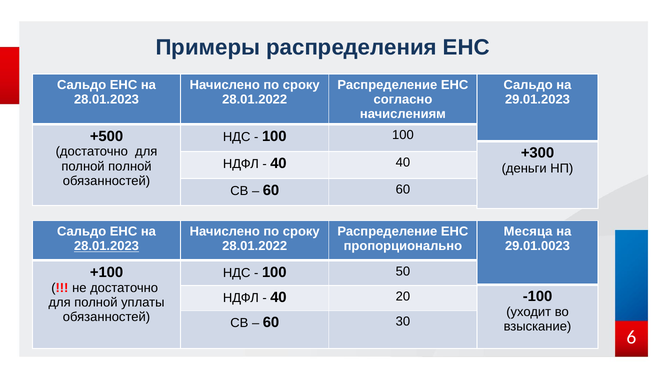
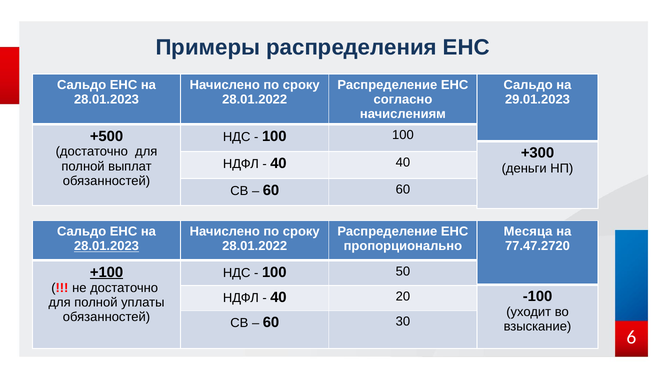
полной полной: полной -> выплат (130, 166)
29.01.0023: 29.01.0023 -> 77.47.2720 (537, 246)
+100 underline: none -> present (107, 272)
